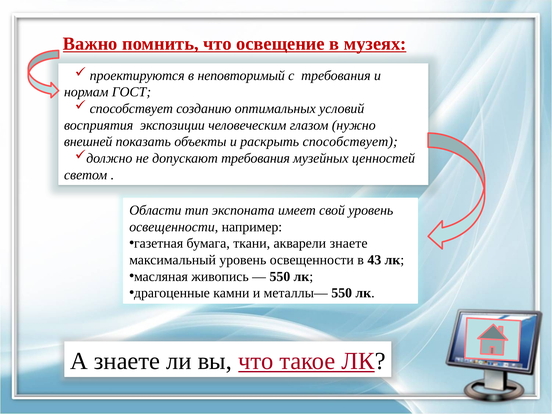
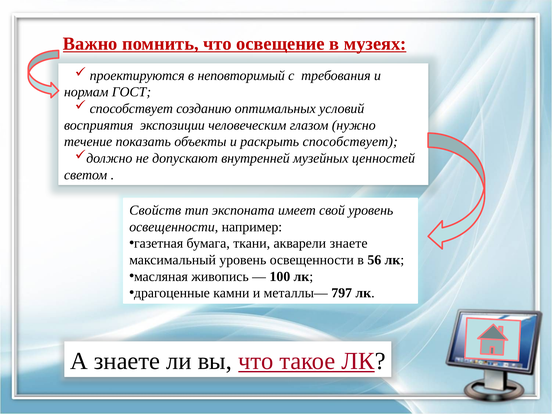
внешней: внешней -> течение (88, 142)
допускают требования: требования -> внутренней (255, 158)
Области: Области -> Свойств (155, 210)
43: 43 -> 56 (374, 260)
550: 550 -> 100 (280, 276)
металлы— 550: 550 -> 797 (342, 293)
